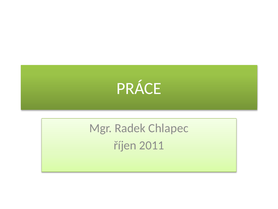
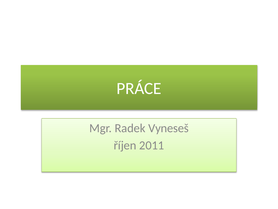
Chlapec: Chlapec -> Vyneseš (169, 128)
